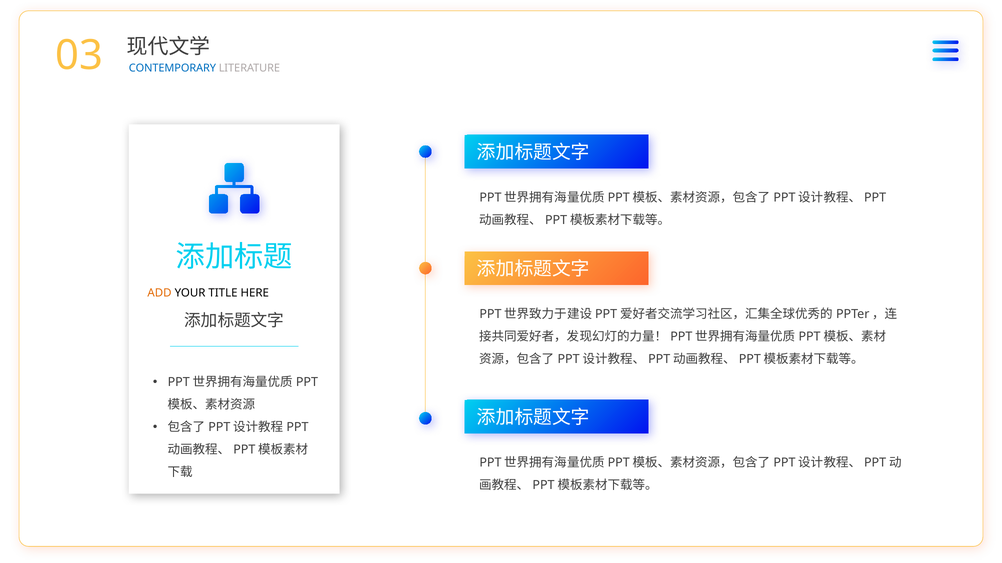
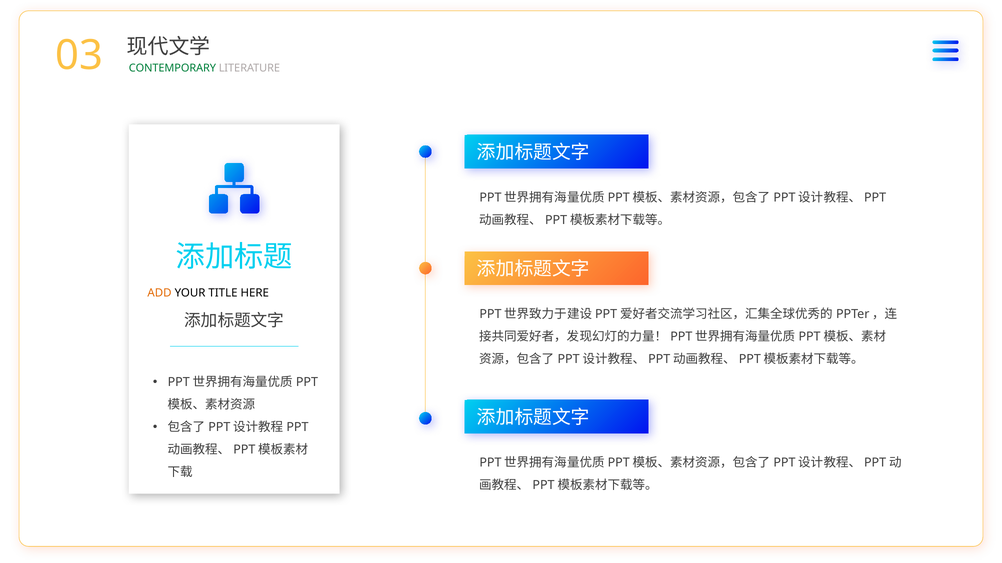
CONTEMPORARY colour: blue -> green (172, 68)
